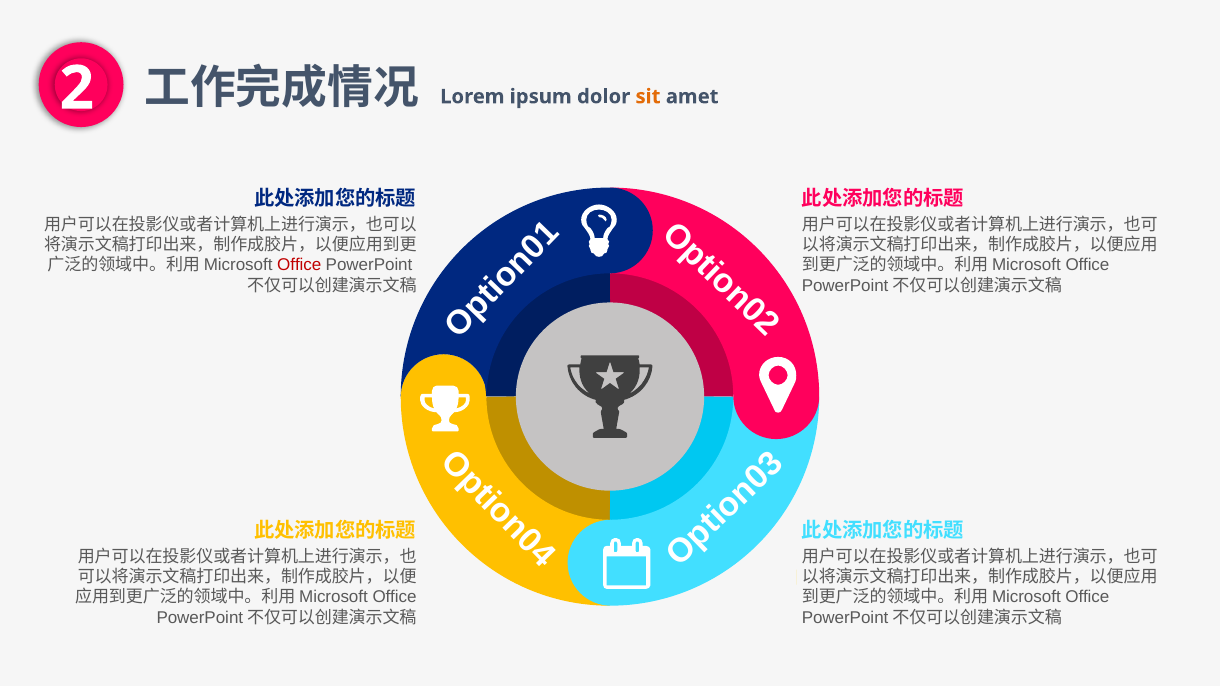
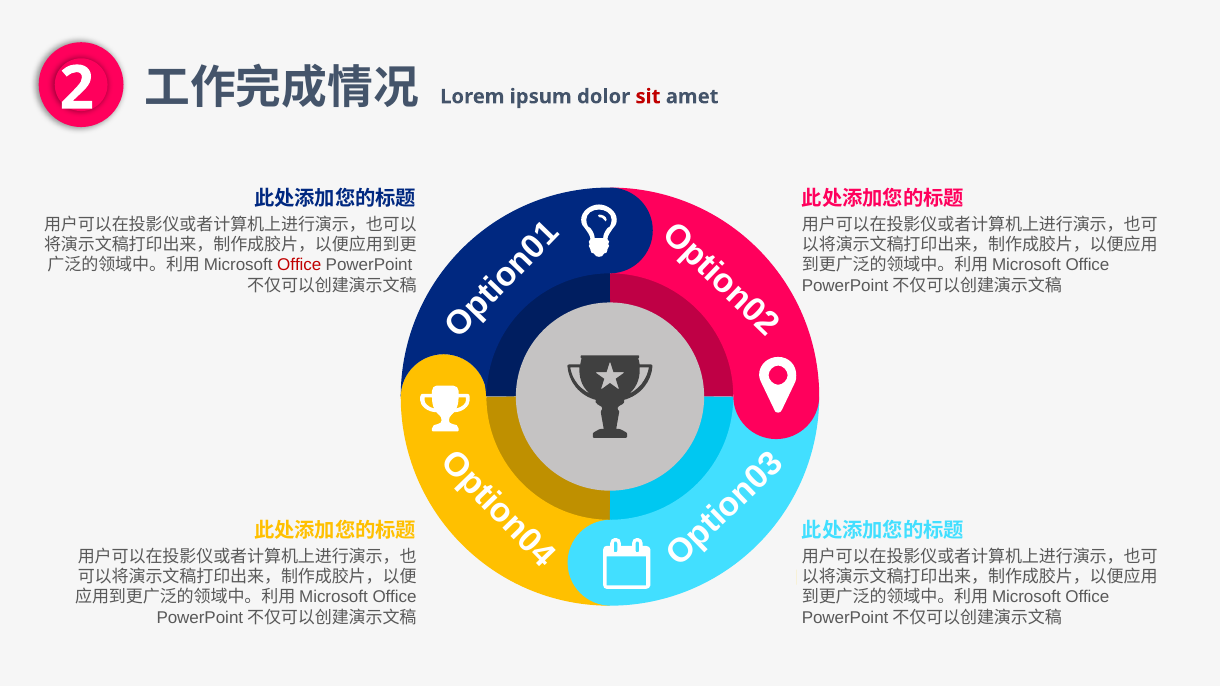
sit colour: orange -> red (648, 97)
